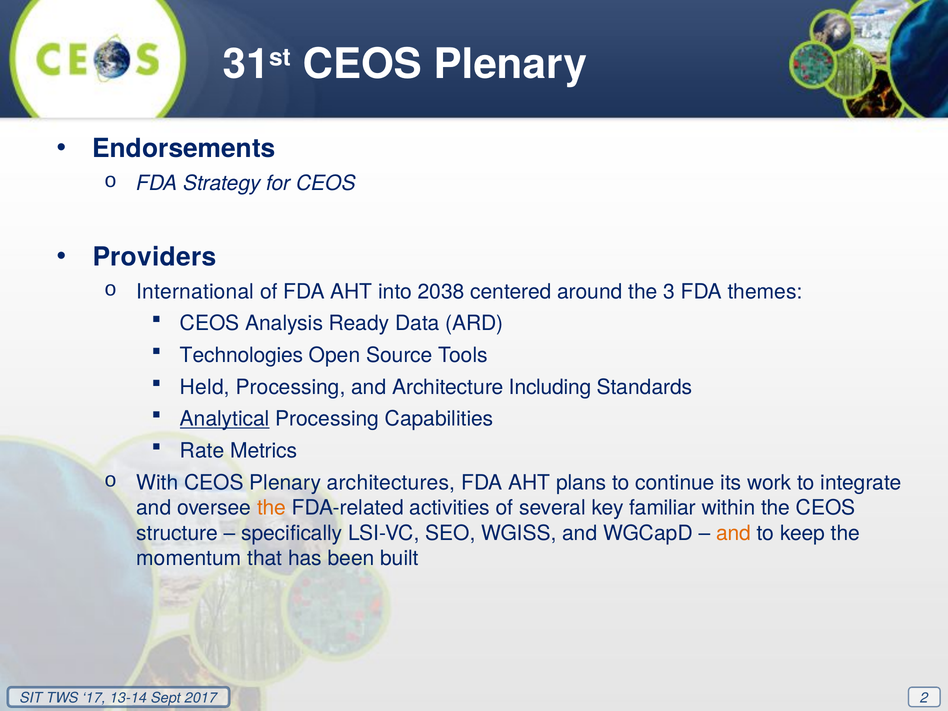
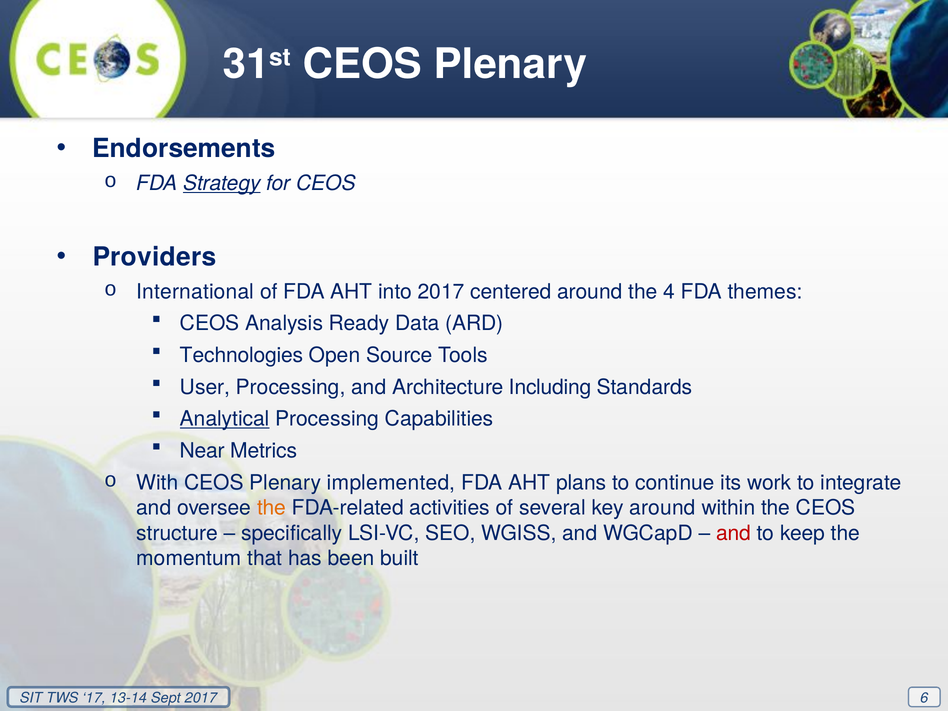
Strategy underline: none -> present (222, 183)
into 2038: 2038 -> 2017 (441, 292)
3: 3 -> 4 (669, 292)
Held: Held -> User (205, 387)
Rate: Rate -> Near (202, 451)
architectures: architectures -> implemented (391, 483)
key familiar: familiar -> around (662, 508)
and colour: orange -> red (734, 533)
2: 2 -> 6 (924, 698)
